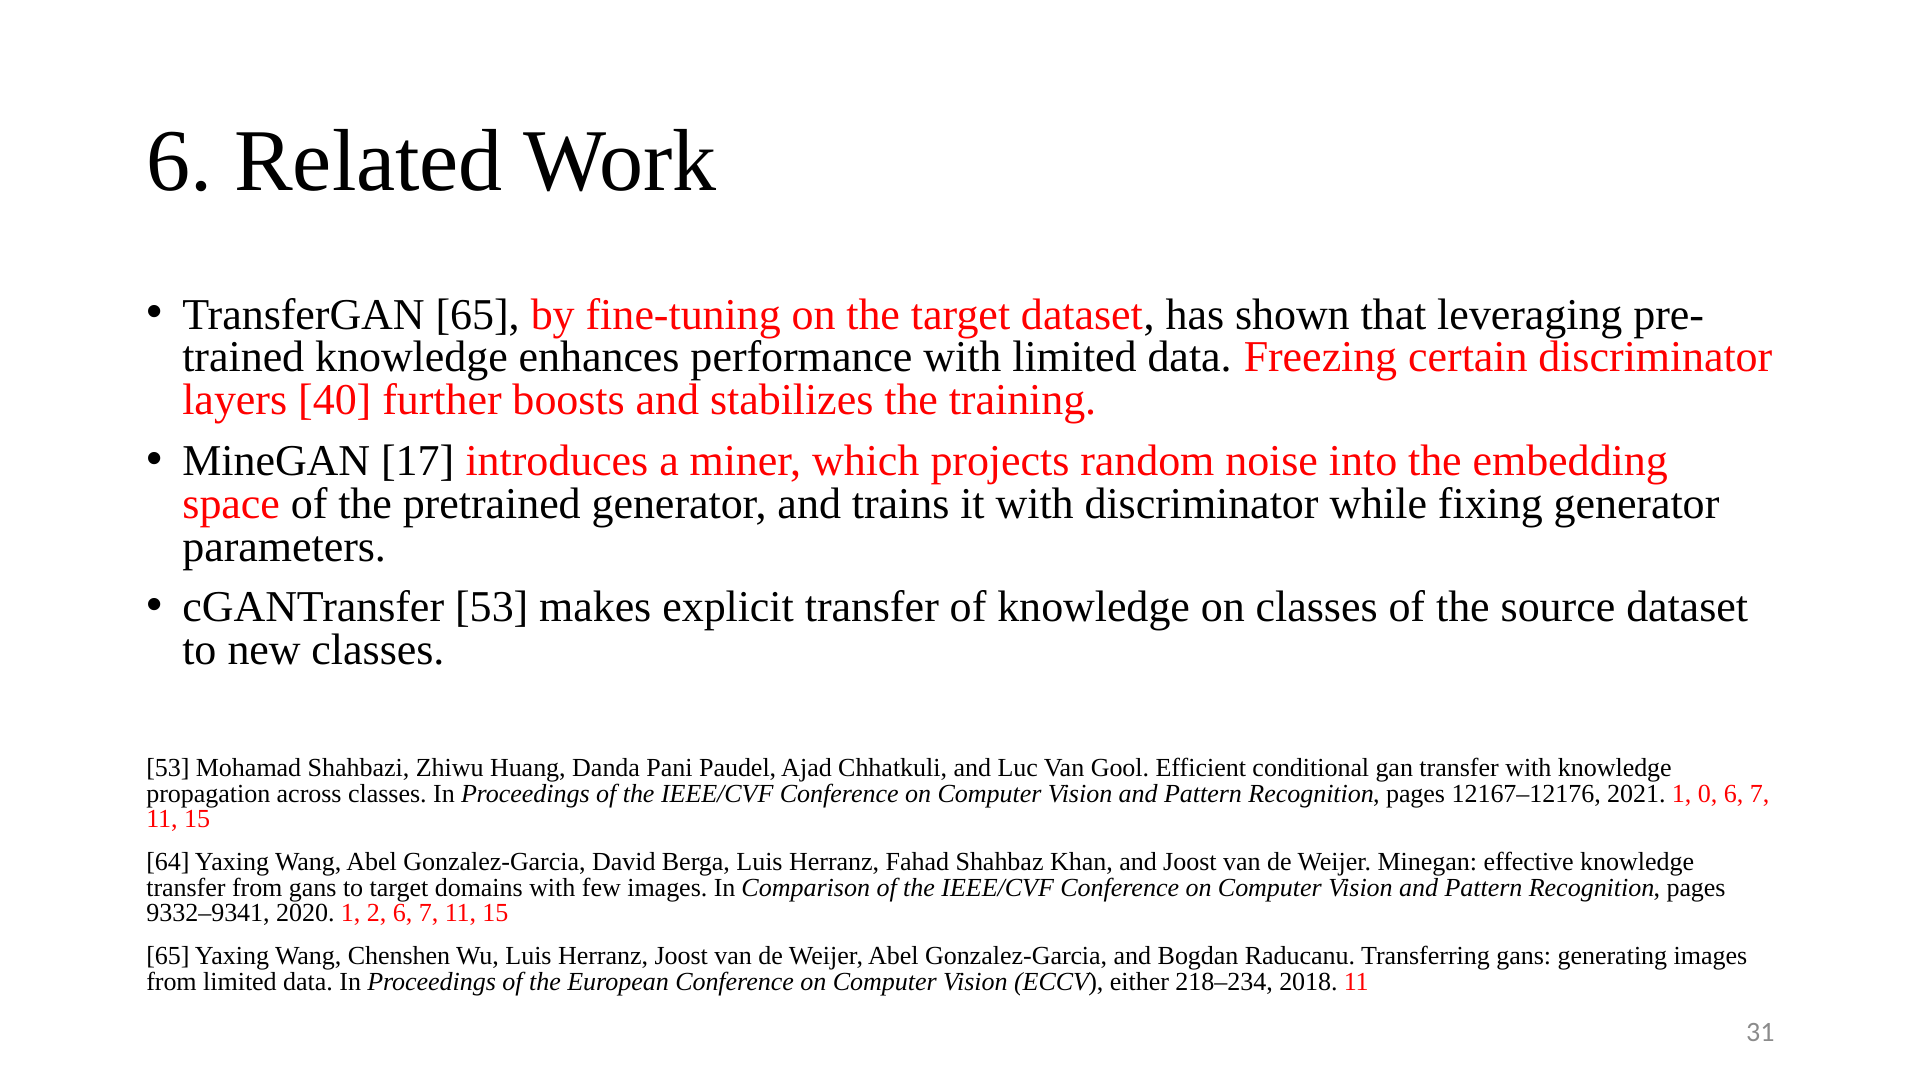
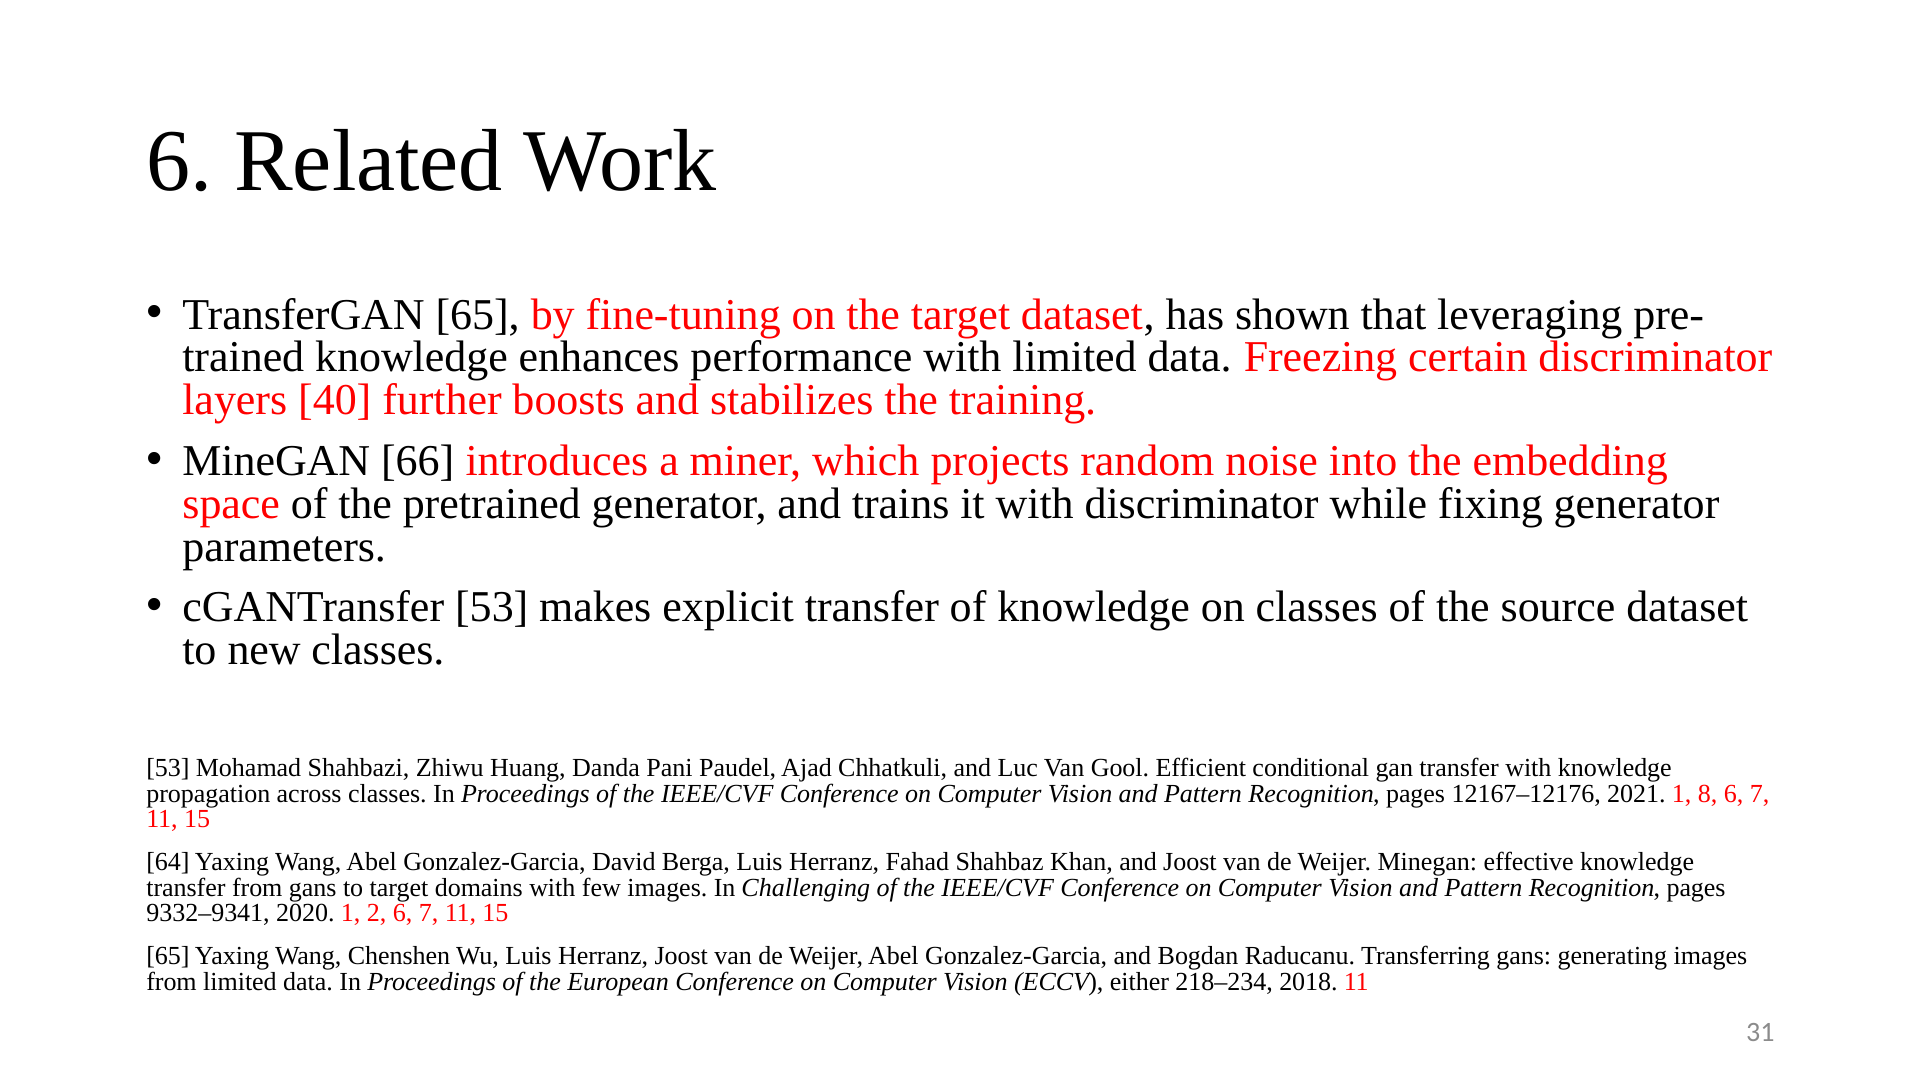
17: 17 -> 66 (418, 461)
0: 0 -> 8 (1708, 793)
Comparison: Comparison -> Challenging (806, 887)
